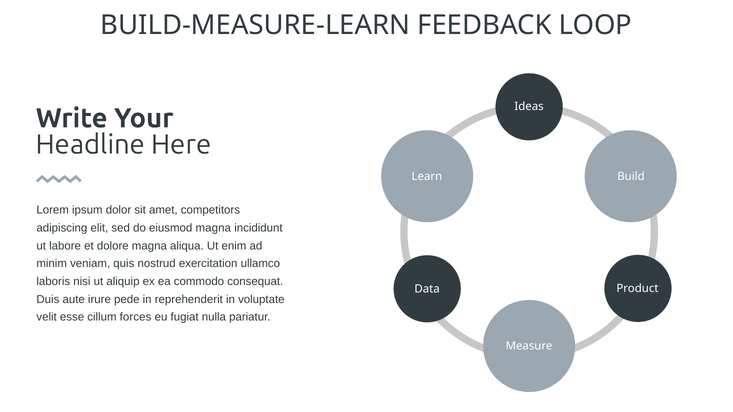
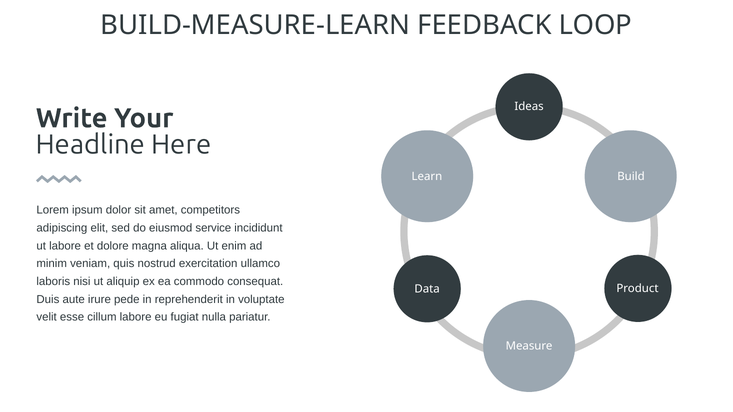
eiusmod magna: magna -> service (213, 228)
cillum forces: forces -> labore (136, 317)
